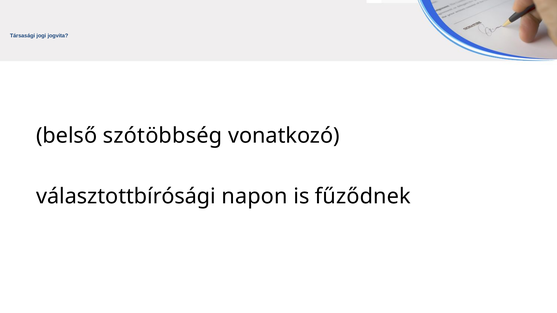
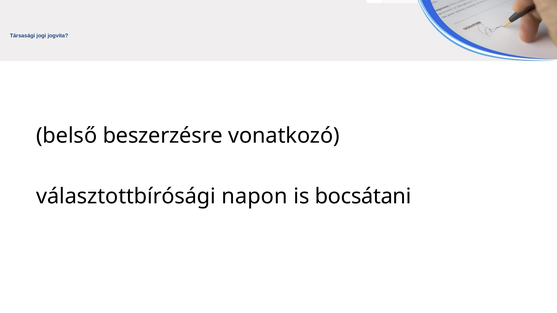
szótöbbség: szótöbbség -> beszerzésre (163, 136)
fűződnek: fűződnek -> bocsátani (363, 196)
